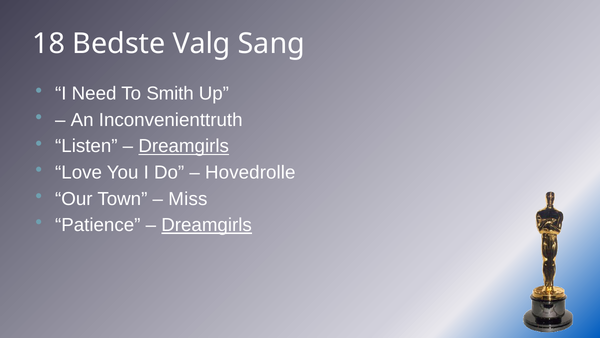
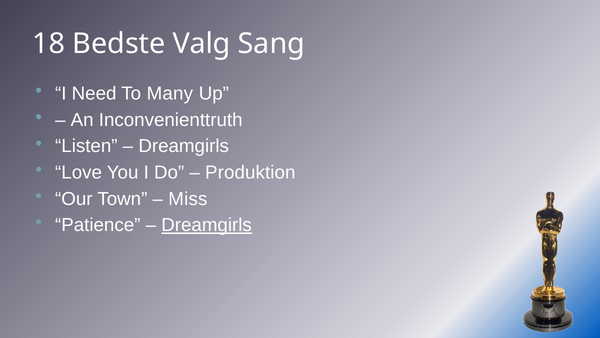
Smith: Smith -> Many (170, 94)
Dreamgirls underline: present -> none (184, 146)
Hovedrolle: Hovedrolle -> Produktion (250, 172)
